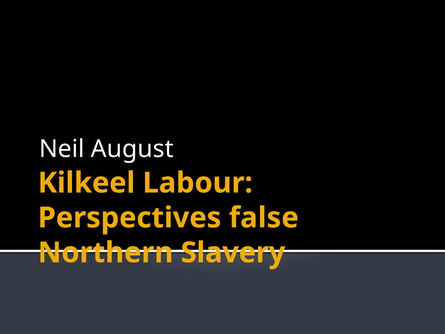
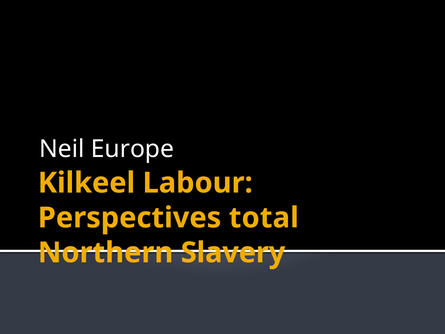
August: August -> Europe (132, 149)
false: false -> total (264, 218)
